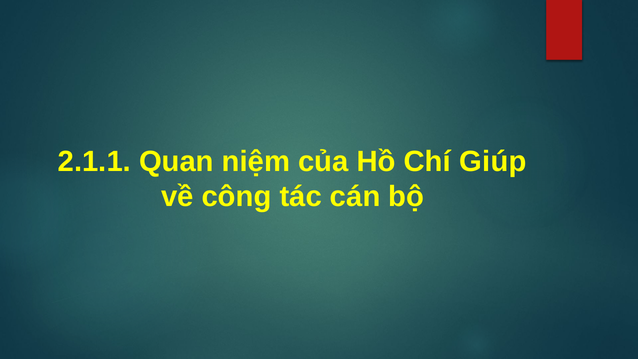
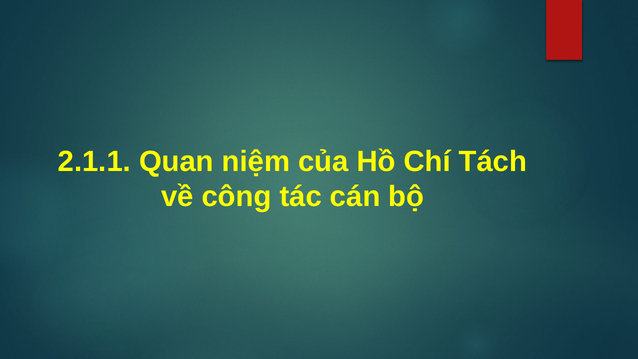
Giúp: Giúp -> Tách (493, 161)
